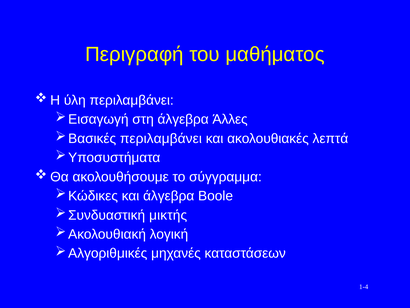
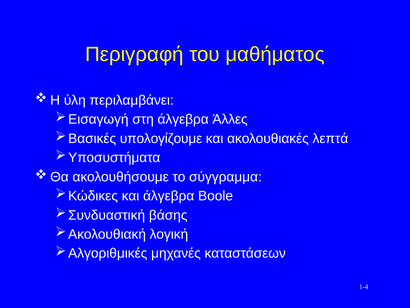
περιλαμβάνει: περιλαμβάνει -> υπολογίζουμε (161, 138)
μικτής: μικτής -> βάσης (168, 215)
